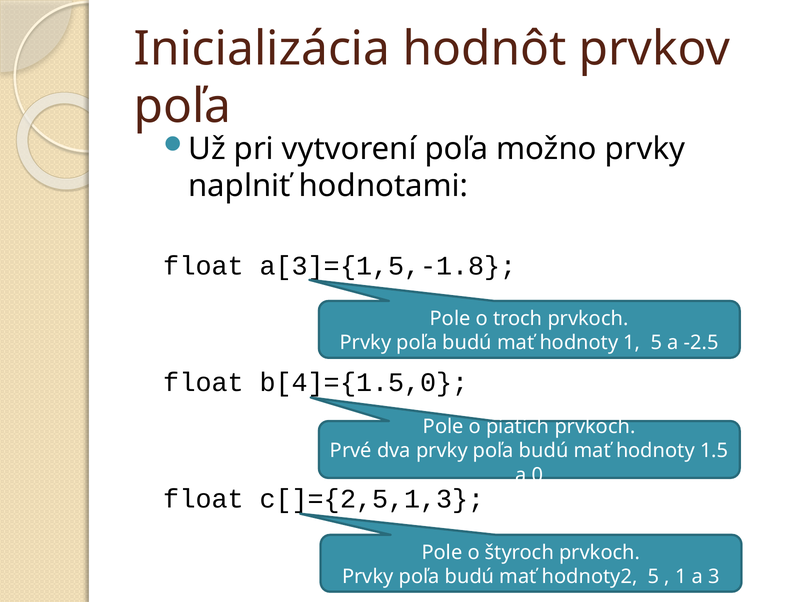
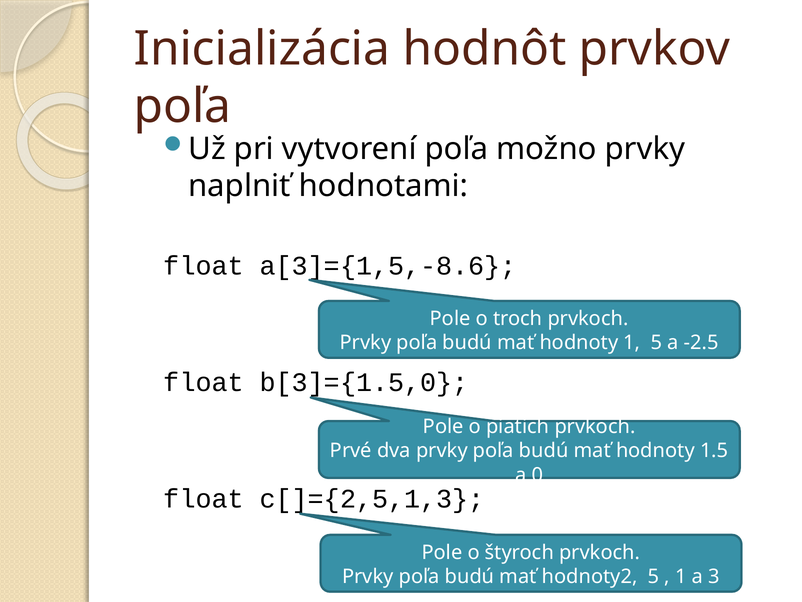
a[3]={1,5,-1.8: a[3]={1,5,-1.8 -> a[3]={1,5,-8.6 (388, 266)
b[4]={1.5,0: b[4]={1.5,0 -> b[3]={1.5,0 (364, 382)
